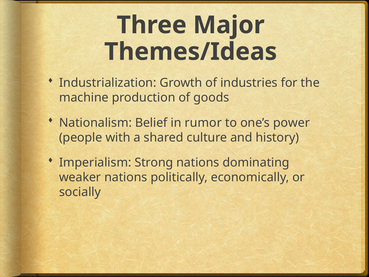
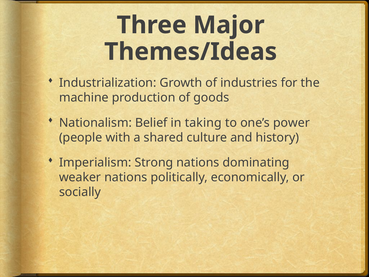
rumor: rumor -> taking (203, 123)
